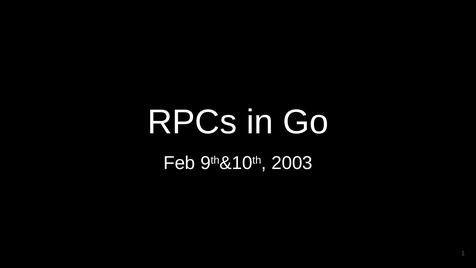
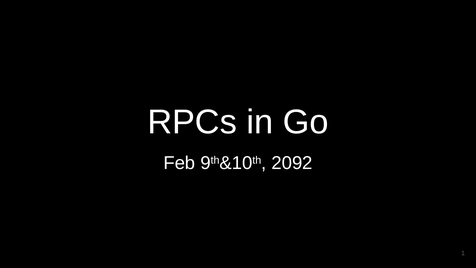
2003: 2003 -> 2092 (292, 163)
